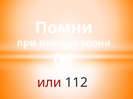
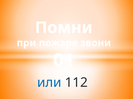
или colour: red -> blue (49, 83)
